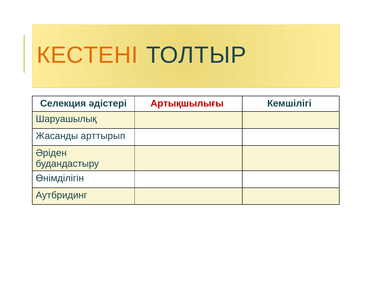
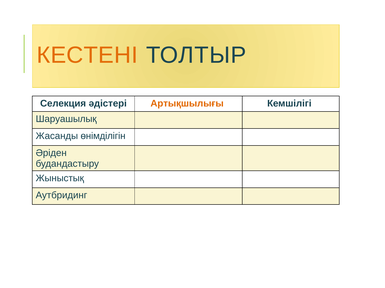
Артықшылығы colour: red -> orange (187, 104)
арттырып: арттырып -> өнімділігін (103, 136)
Өнімділігін: Өнімділігін -> Жыныстық (60, 179)
